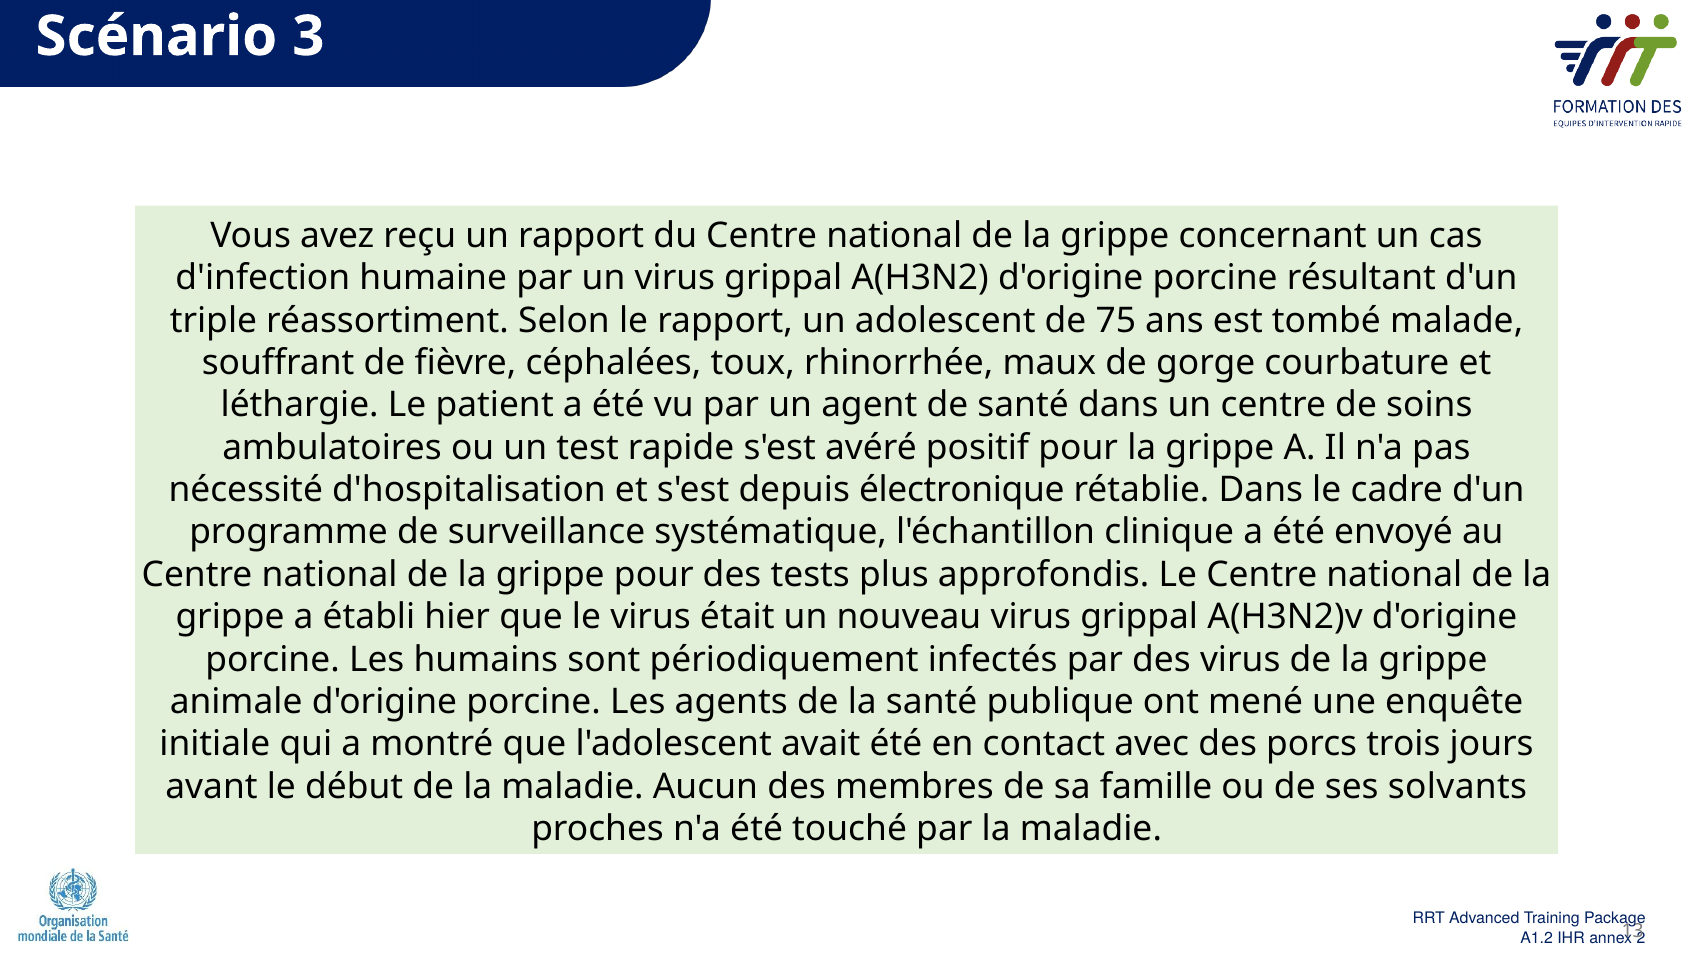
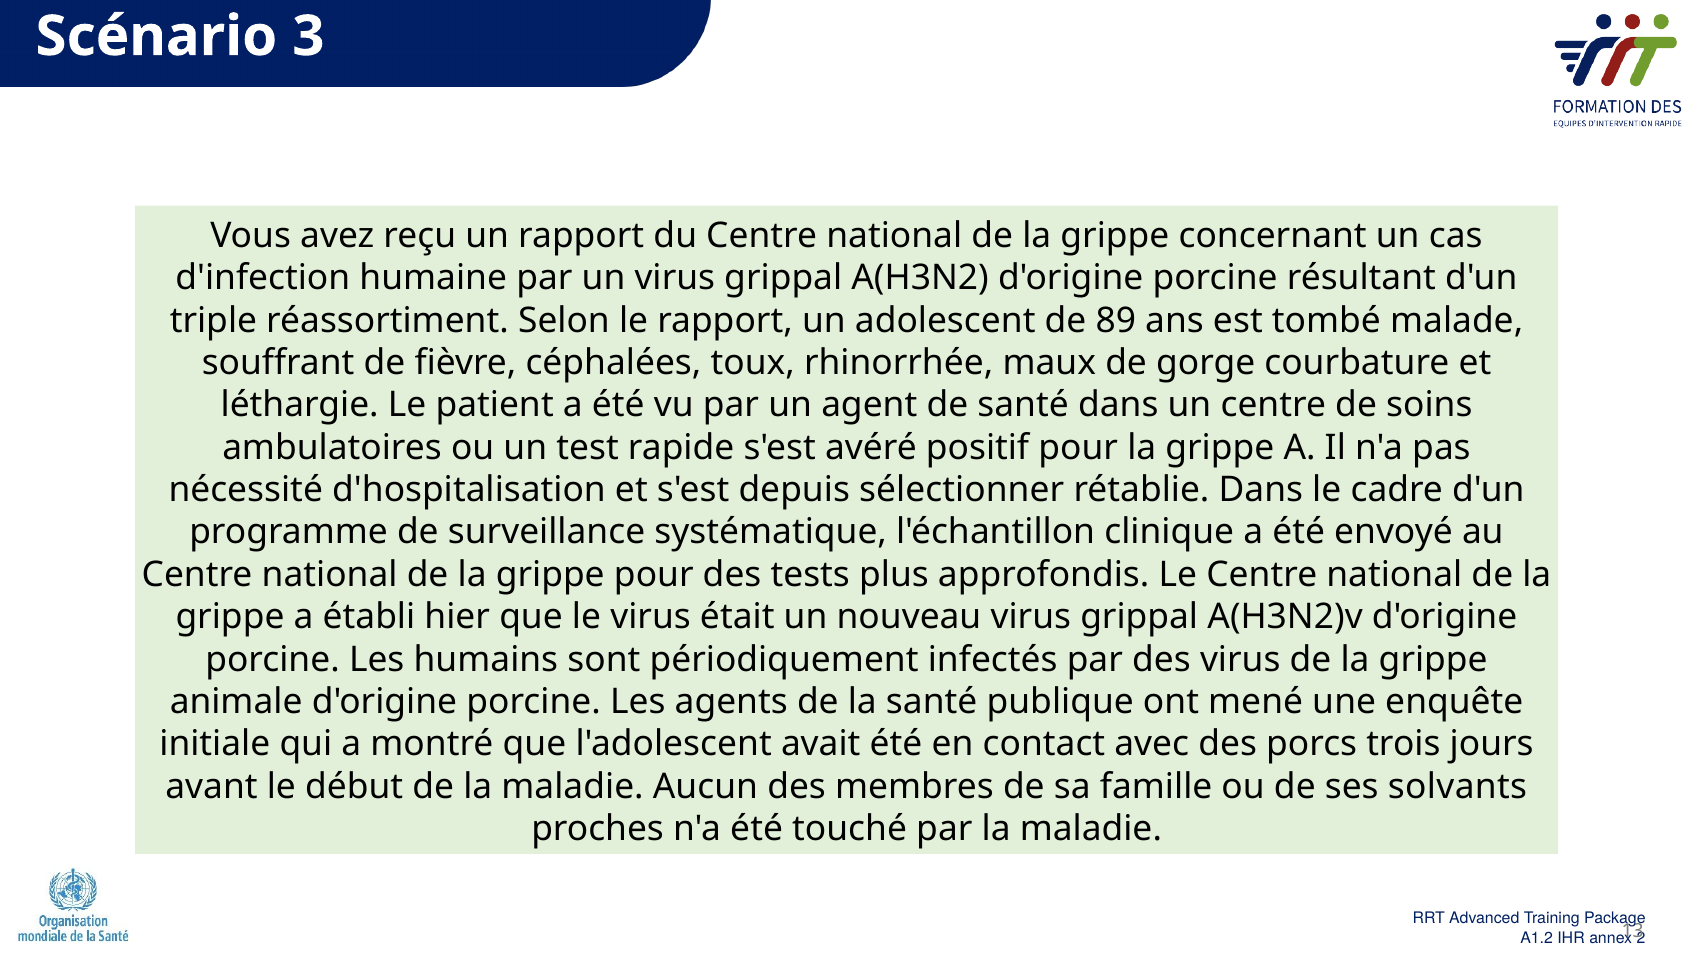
75: 75 -> 89 (1116, 321)
électronique: électronique -> sélectionner (962, 490)
